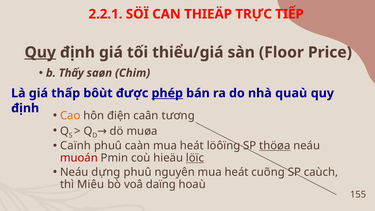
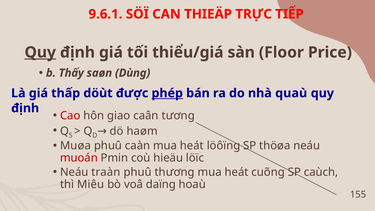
2.2.1: 2.2.1 -> 9.6.1 (105, 14)
Chim: Chim -> Dùng (133, 73)
bôùt: bôùt -> döùt (98, 93)
Cao colour: orange -> red (70, 116)
điện: điện -> giao (119, 116)
muøa: muøa -> haøm (142, 131)
Caïnh: Caïnh -> Muøa (75, 146)
thöøa underline: present -> none (275, 146)
löïc underline: present -> none (195, 158)
dựng: dựng -> traàn (106, 172)
nguyên: nguyên -> thương (175, 172)
